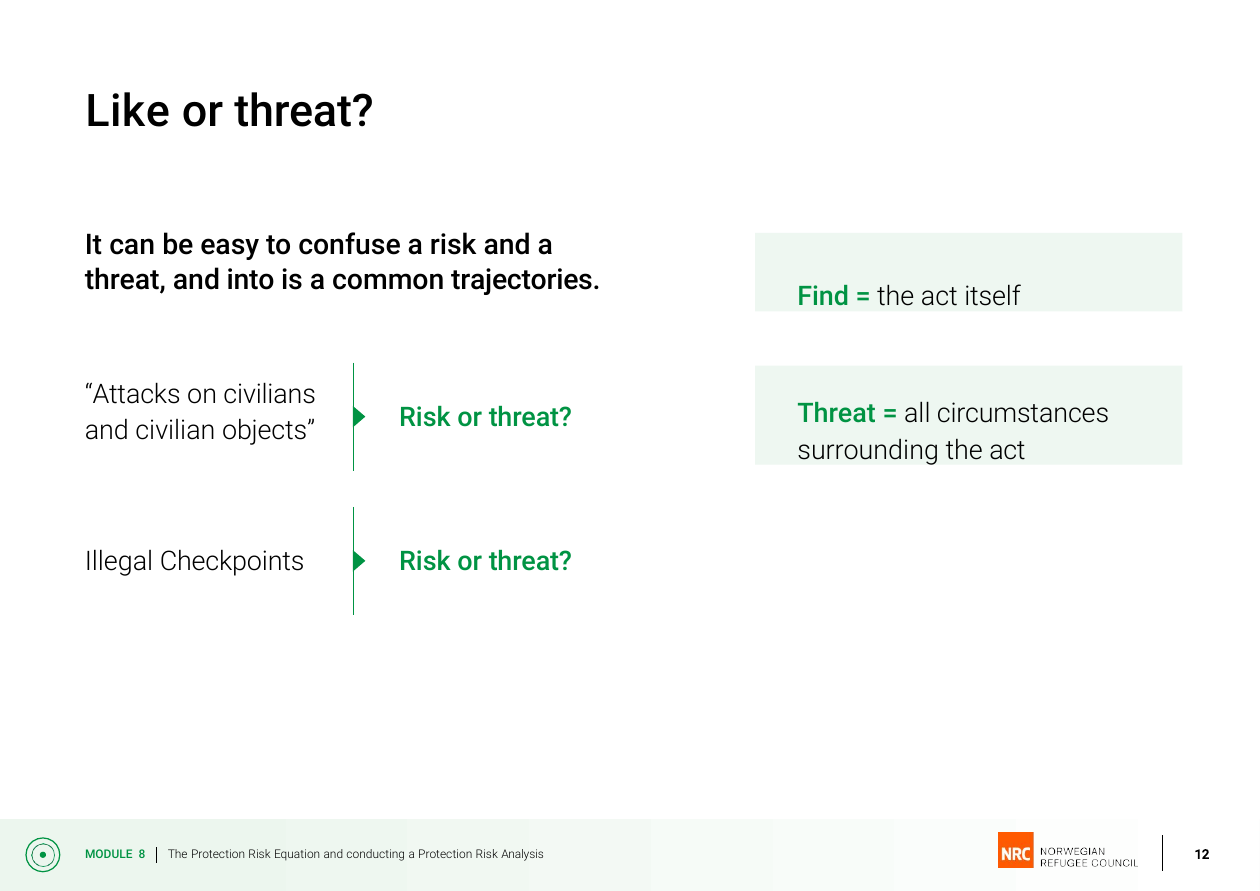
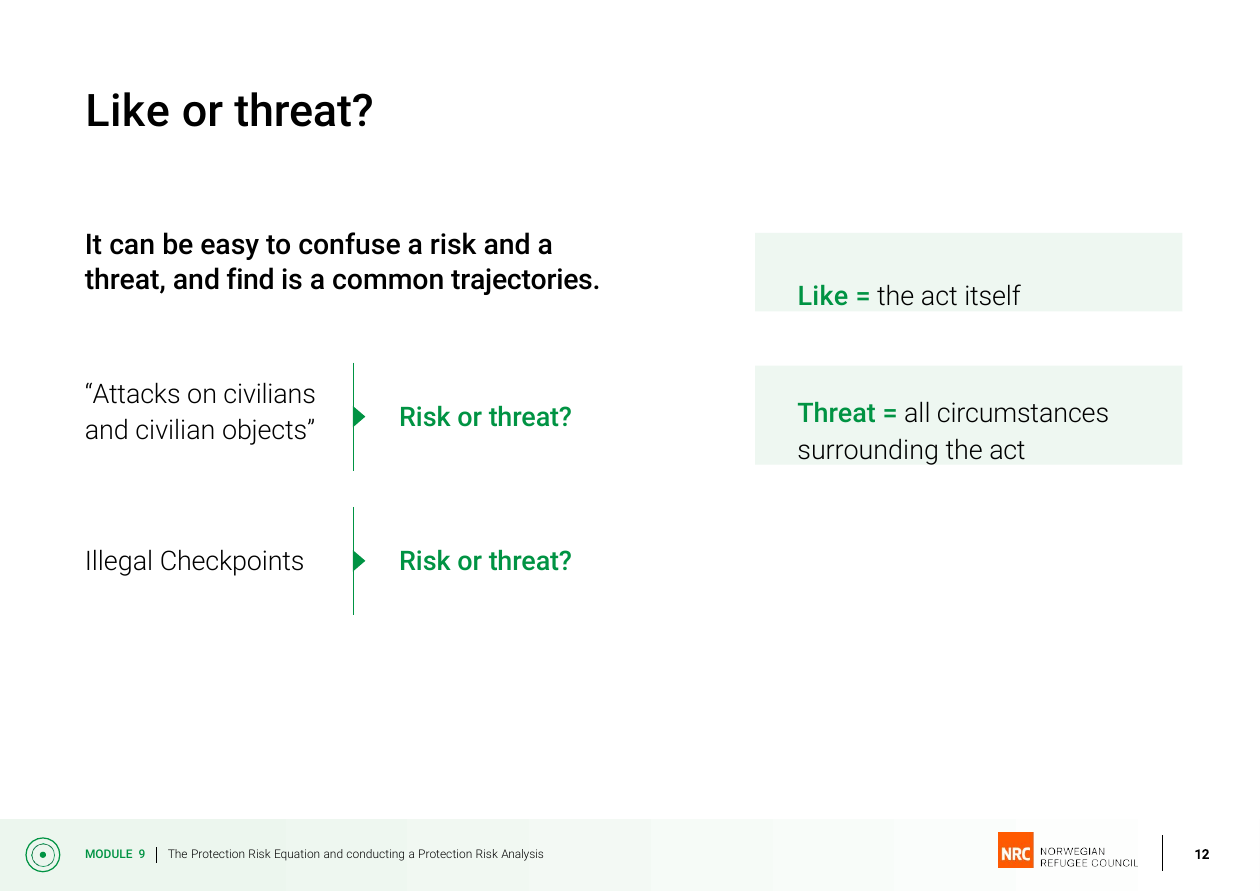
into: into -> find (251, 281)
Find: Find -> Like (823, 297)
8: 8 -> 9 (142, 855)
